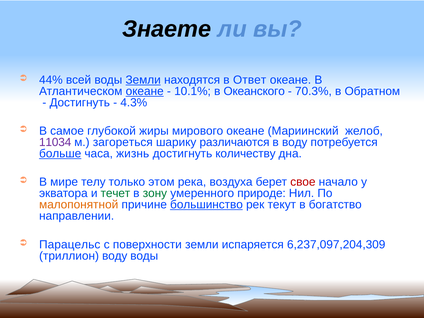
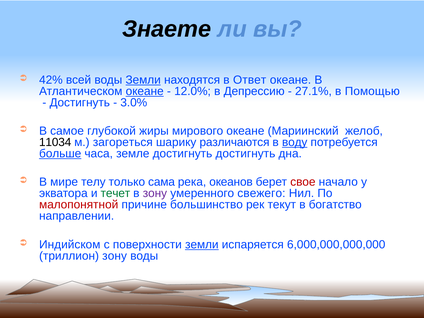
44%: 44% -> 42% (51, 80)
10.1%: 10.1% -> 12.0% (193, 91)
Океанского: Океанского -> Депрессию (254, 91)
70.3%: 70.3% -> 27.1% (313, 91)
Обратном: Обратном -> Помощью (372, 91)
4.3%: 4.3% -> 3.0% (134, 102)
11034 colour: purple -> black (55, 142)
воду underline: none -> present (295, 142)
жизнь: жизнь -> земле (133, 154)
достигнуть количеству: количеству -> достигнуть (245, 154)
этом: этом -> сама (162, 182)
воздуха: воздуха -> океанов (231, 182)
зону colour: green -> purple (155, 193)
природе: природе -> свежего (261, 193)
малопонятной colour: orange -> red (79, 205)
большинство underline: present -> none (206, 205)
Парацельс: Парацельс -> Индийском (70, 245)
земли underline: none -> present (202, 245)
6,237,097,204,309: 6,237,097,204,309 -> 6,000,000,000,000 (336, 245)
триллион воду: воду -> зону (115, 256)
